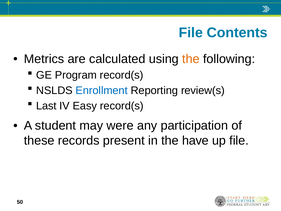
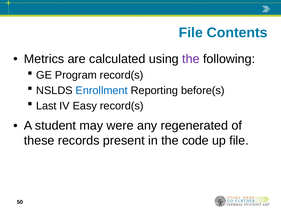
the colour: orange -> purple (191, 59)
review(s: review(s -> before(s (203, 90)
participation: participation -> regenerated (194, 125)
have: have -> code (195, 140)
